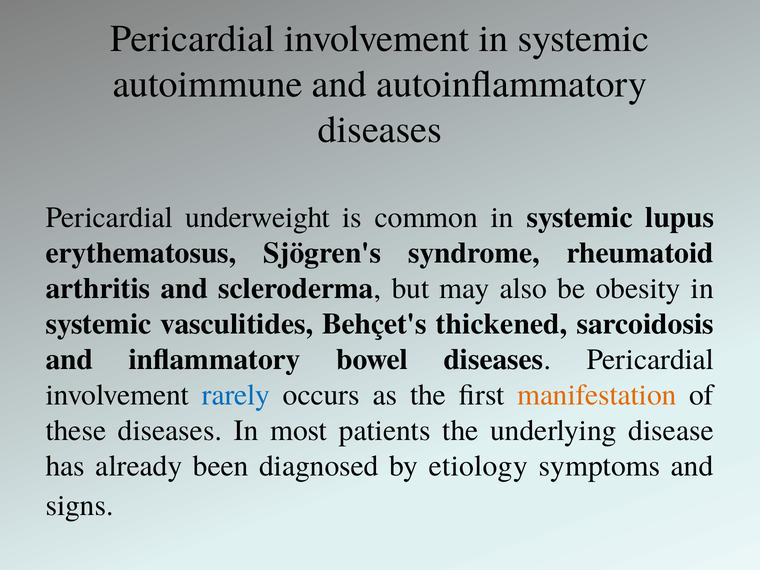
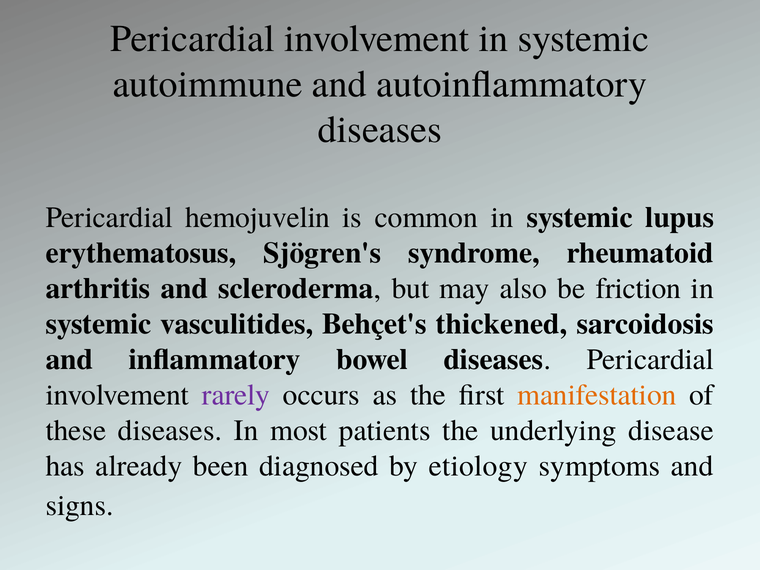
underweight: underweight -> hemojuvelin (258, 217)
obesity: obesity -> friction (638, 288)
rarely colour: blue -> purple (236, 395)
